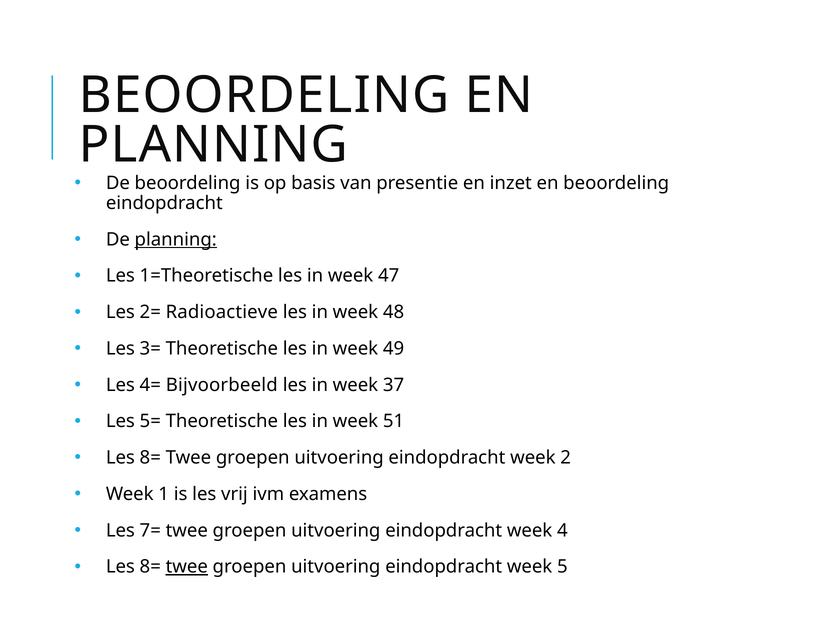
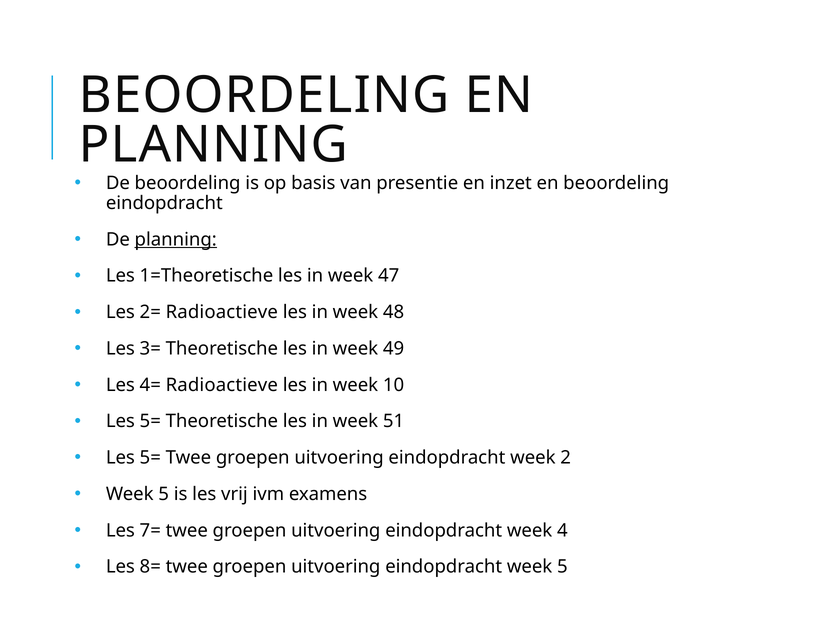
4= Bijvoorbeeld: Bijvoorbeeld -> Radioactieve (222, 385)
37: 37 -> 10 (394, 385)
8=: 8= -> 5= (150, 457)
1: 1 -> 5 (164, 494)
twee underline: present -> none (187, 567)
